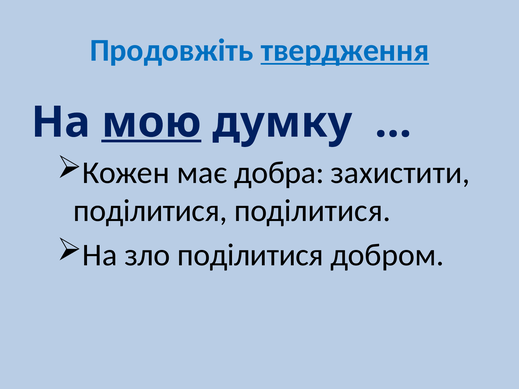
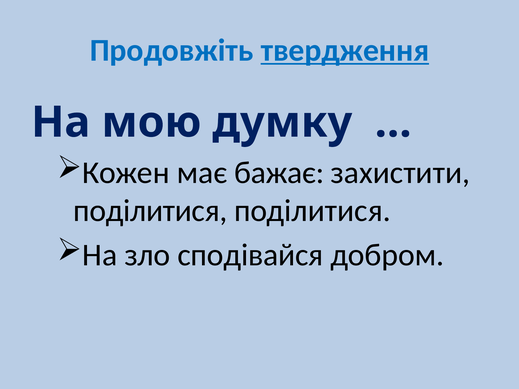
мою underline: present -> none (151, 122)
добра: добра -> бажає (279, 173)
зло поділитися: поділитися -> сподівайся (250, 255)
